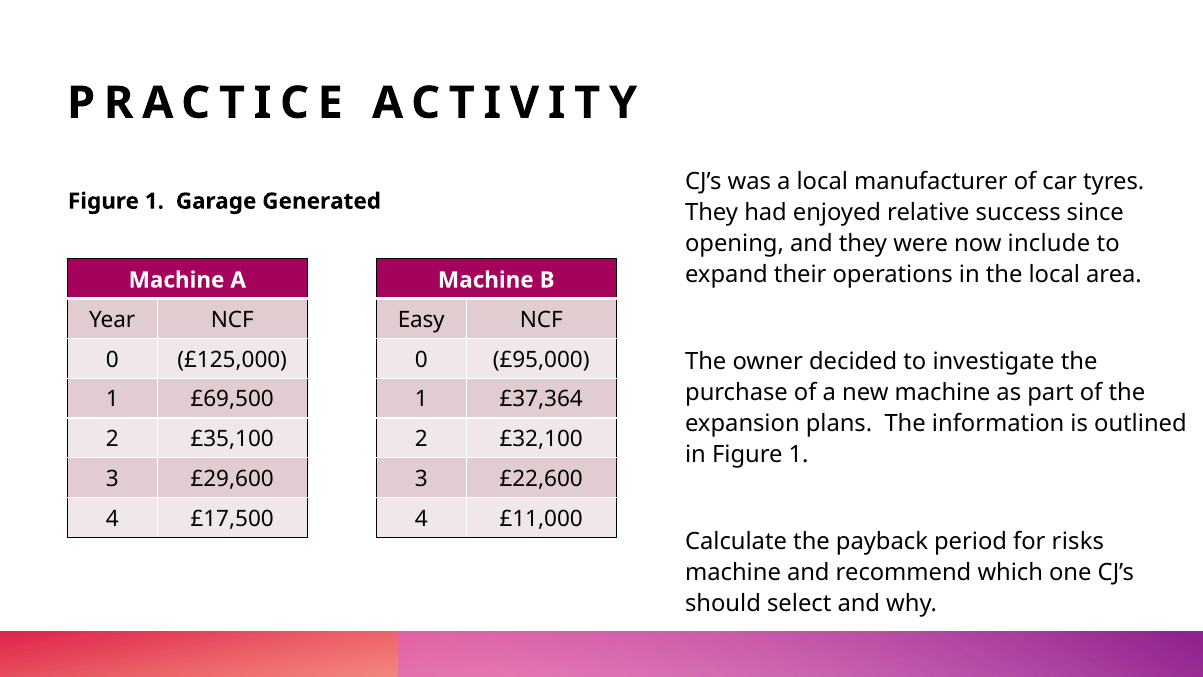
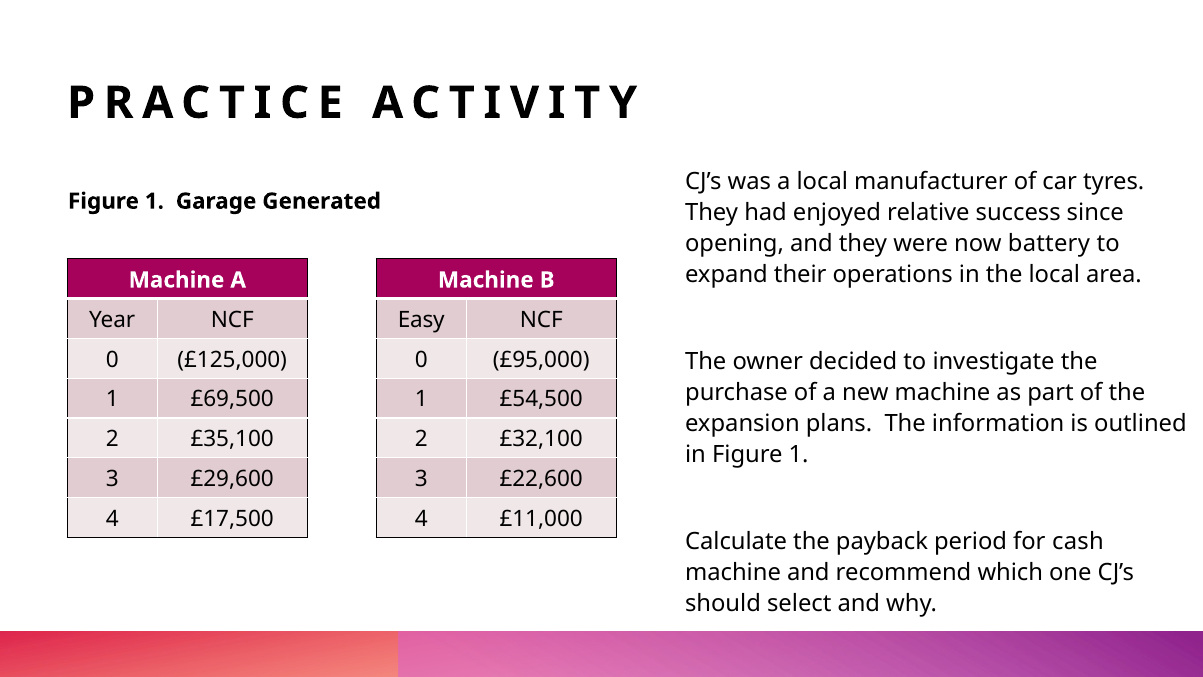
include: include -> battery (1049, 243)
£37,364: £37,364 -> £54,500 (541, 399)
risks: risks -> cash (1078, 542)
